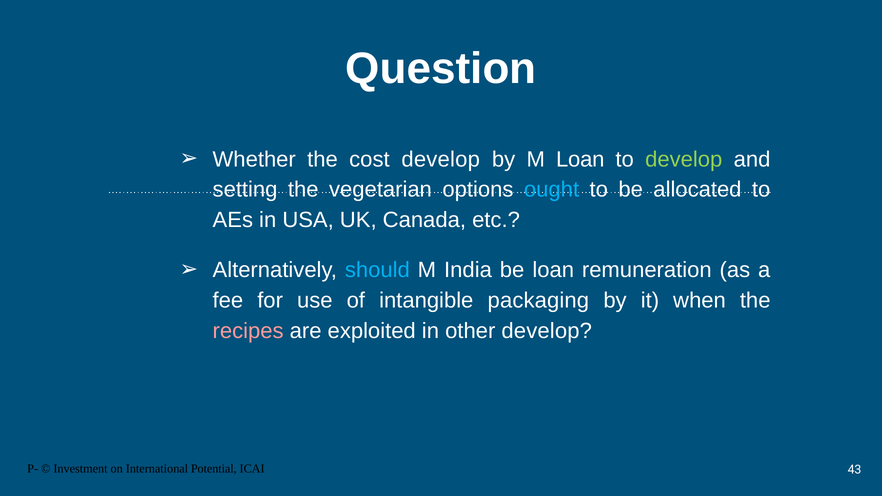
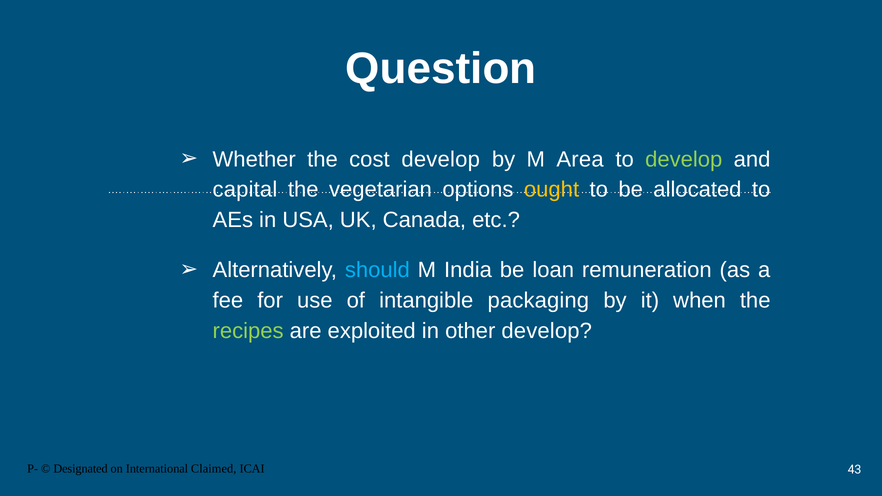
M Loan: Loan -> Area (580, 159)
setting: setting -> capital (245, 190)
ought colour: light blue -> yellow (552, 190)
recipes colour: pink -> light green (248, 331)
Investment: Investment -> Designated (81, 469)
Potential: Potential -> Claimed (214, 469)
